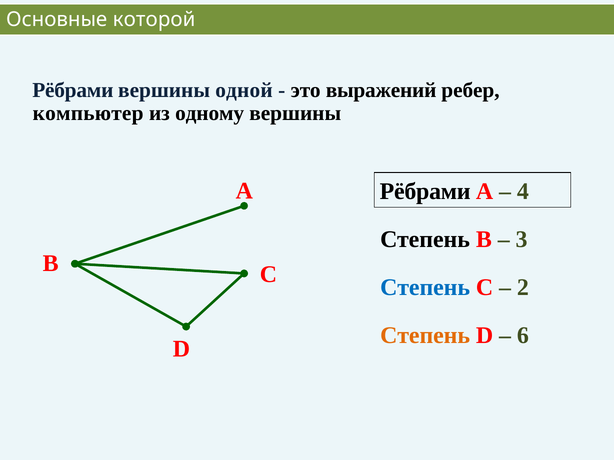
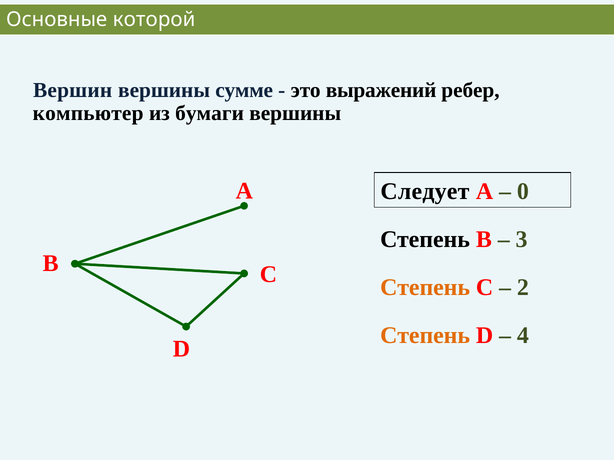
Рёбрами: Рёбрами -> Вершин (73, 90)
одной: одной -> сумме (244, 90)
одному: одному -> бумаги (210, 113)
Рёбрами: Рёбрами -> Следует (425, 192)
4: 4 -> 0 (523, 192)
Степень colour: blue -> orange (425, 288)
6: 6 -> 4 (523, 336)
